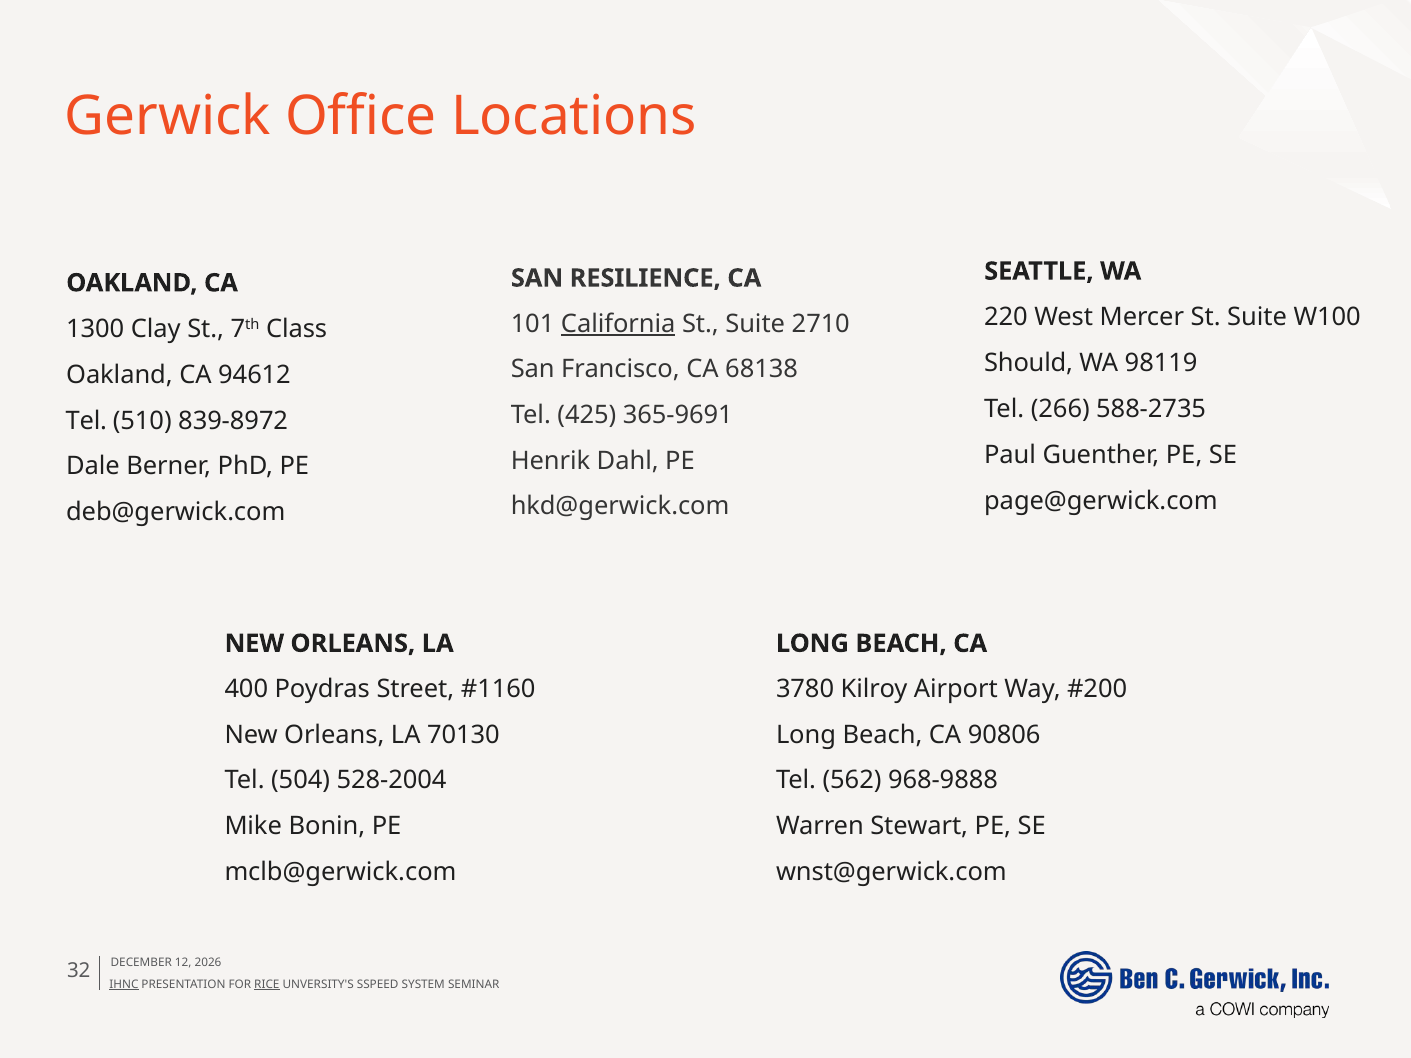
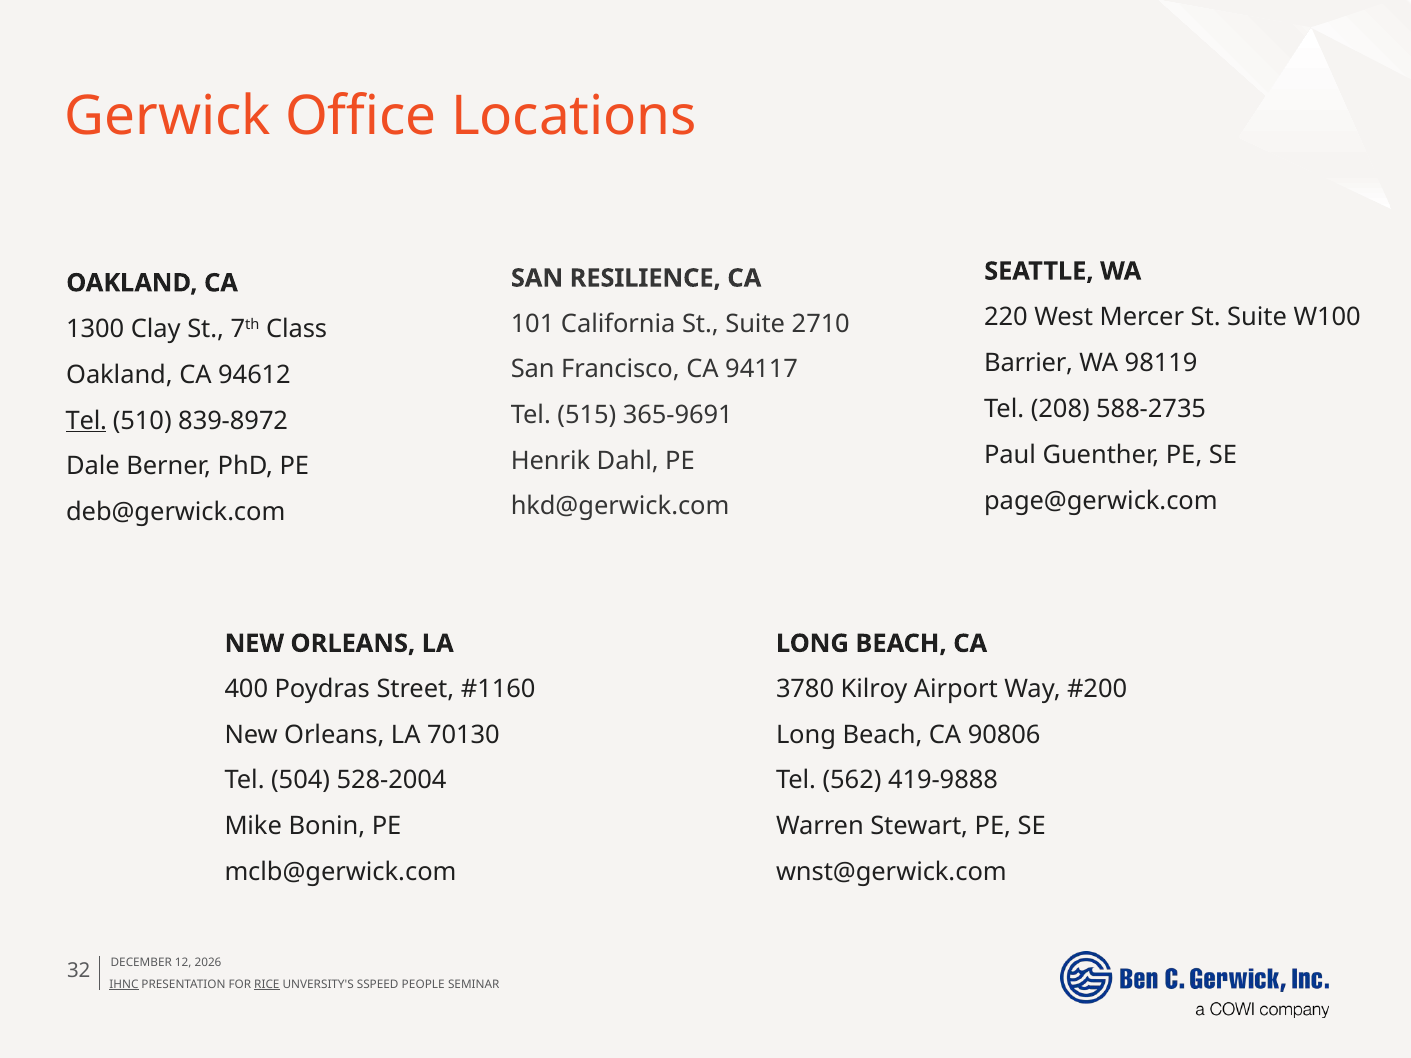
California underline: present -> none (618, 324)
Should: Should -> Barrier (1029, 363)
68138: 68138 -> 94117 (762, 370)
266: 266 -> 208 (1060, 409)
425: 425 -> 515 (587, 415)
Tel underline: none -> present (86, 421)
968-9888: 968-9888 -> 419-9888 (943, 781)
SYSTEM: SYSTEM -> PEOPLE (423, 985)
